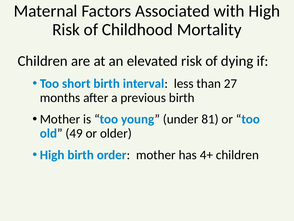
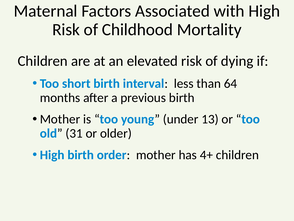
27: 27 -> 64 (231, 83)
81: 81 -> 13 (210, 119)
49: 49 -> 31 (74, 133)
